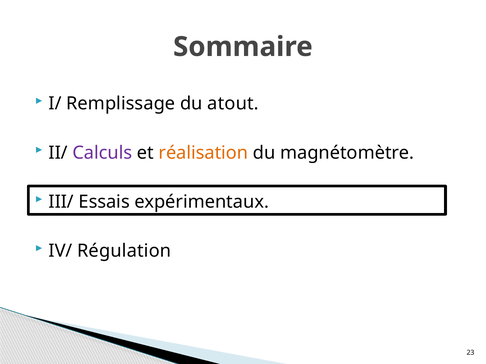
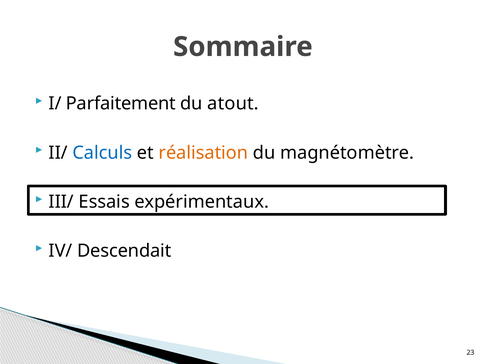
Remplissage: Remplissage -> Parfaitement (121, 104)
Calculs colour: purple -> blue (102, 153)
Régulation: Régulation -> Descendait (124, 251)
